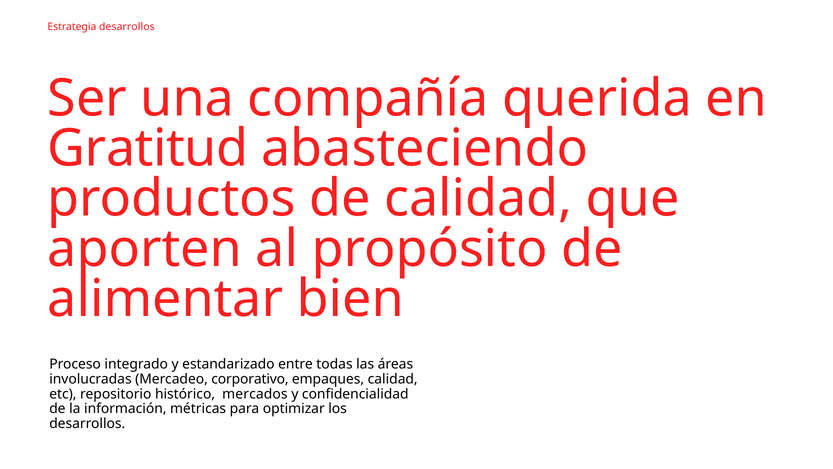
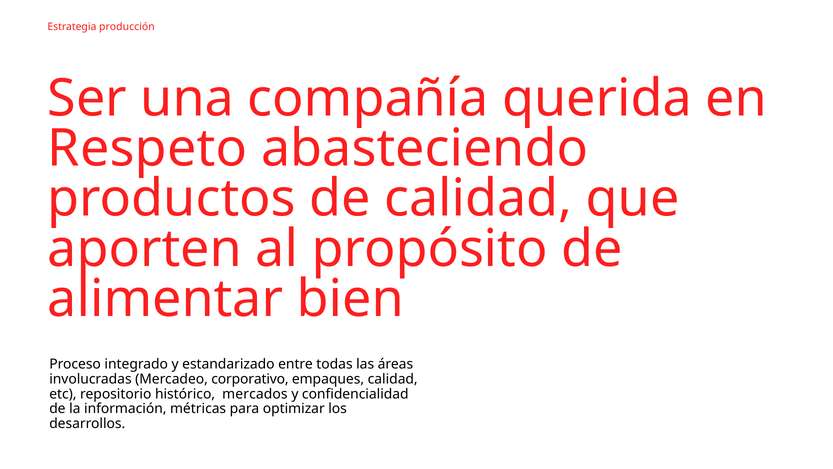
Estrategia desarrollos: desarrollos -> producción (127, 27)
Gratitud: Gratitud -> Respeto (147, 149)
